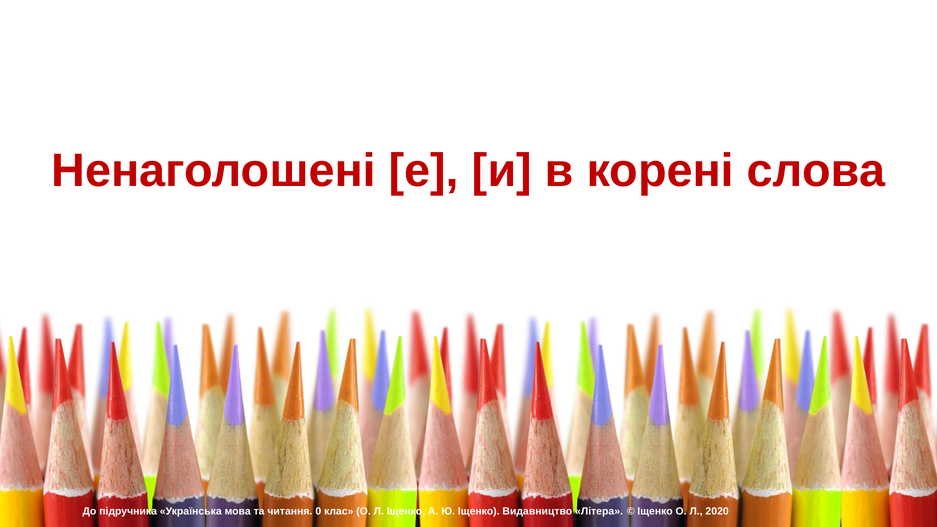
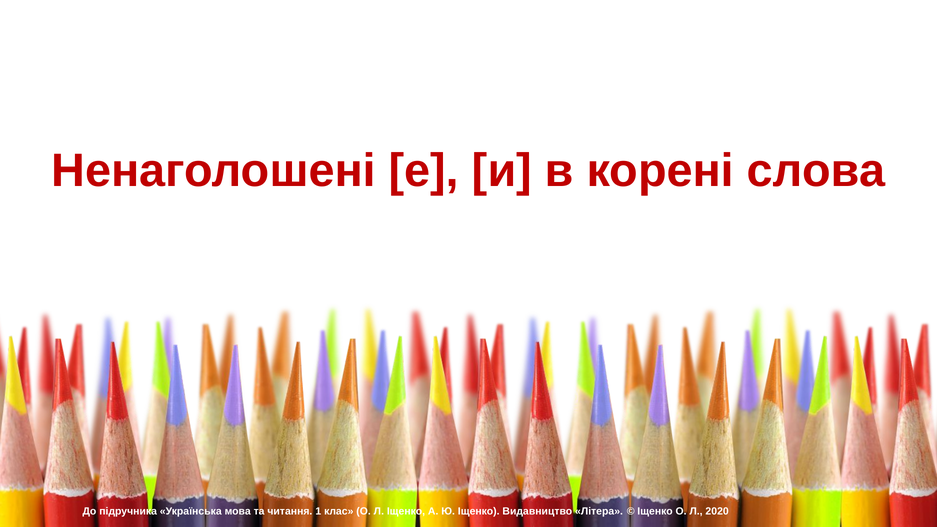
0: 0 -> 1 (318, 511)
